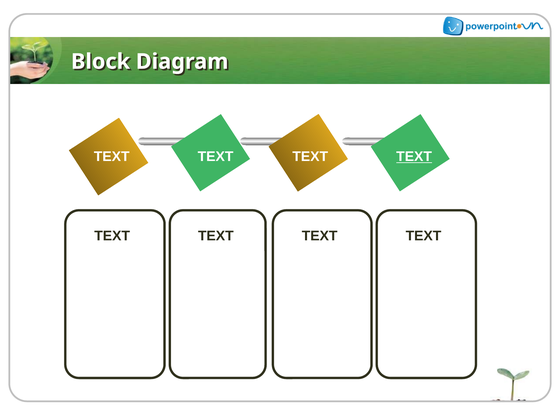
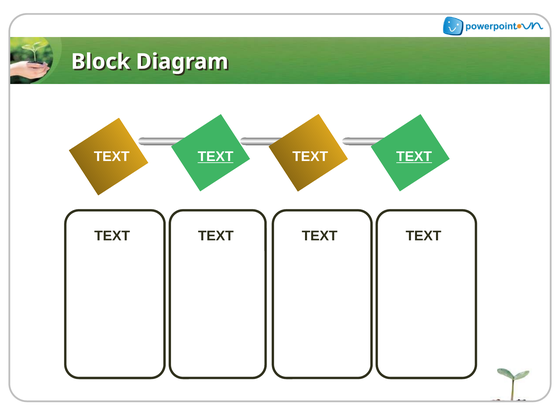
TEXT underline: none -> present (216, 157)
